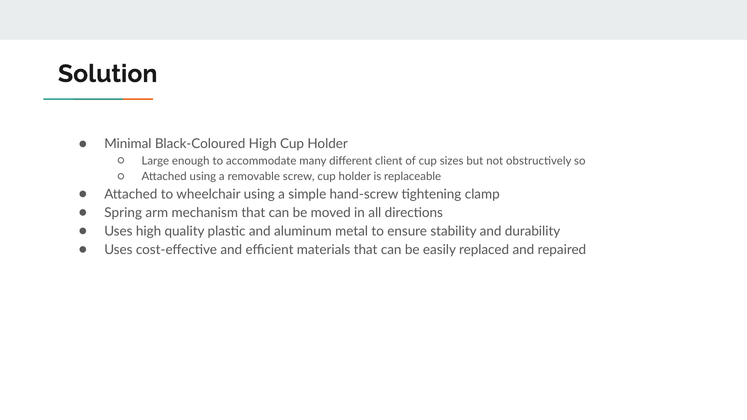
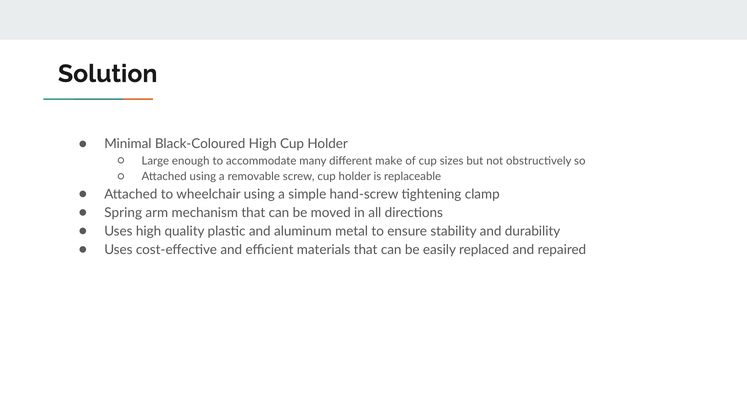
client: client -> make (389, 161)
